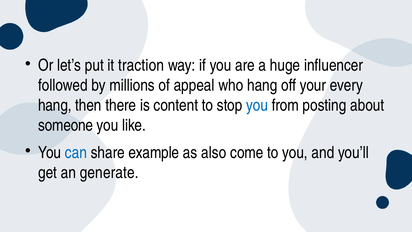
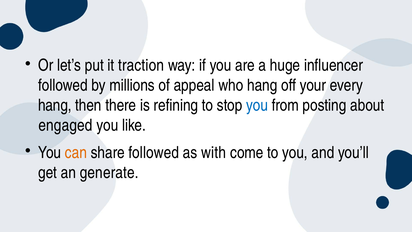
content: content -> refining (176, 105)
someone: someone -> engaged (65, 125)
can colour: blue -> orange (76, 152)
share example: example -> followed (154, 152)
also: also -> with (214, 152)
